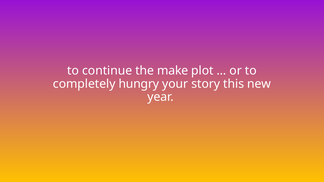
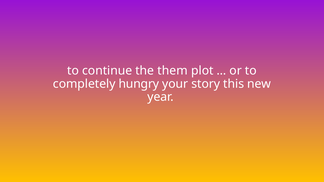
make: make -> them (173, 71)
